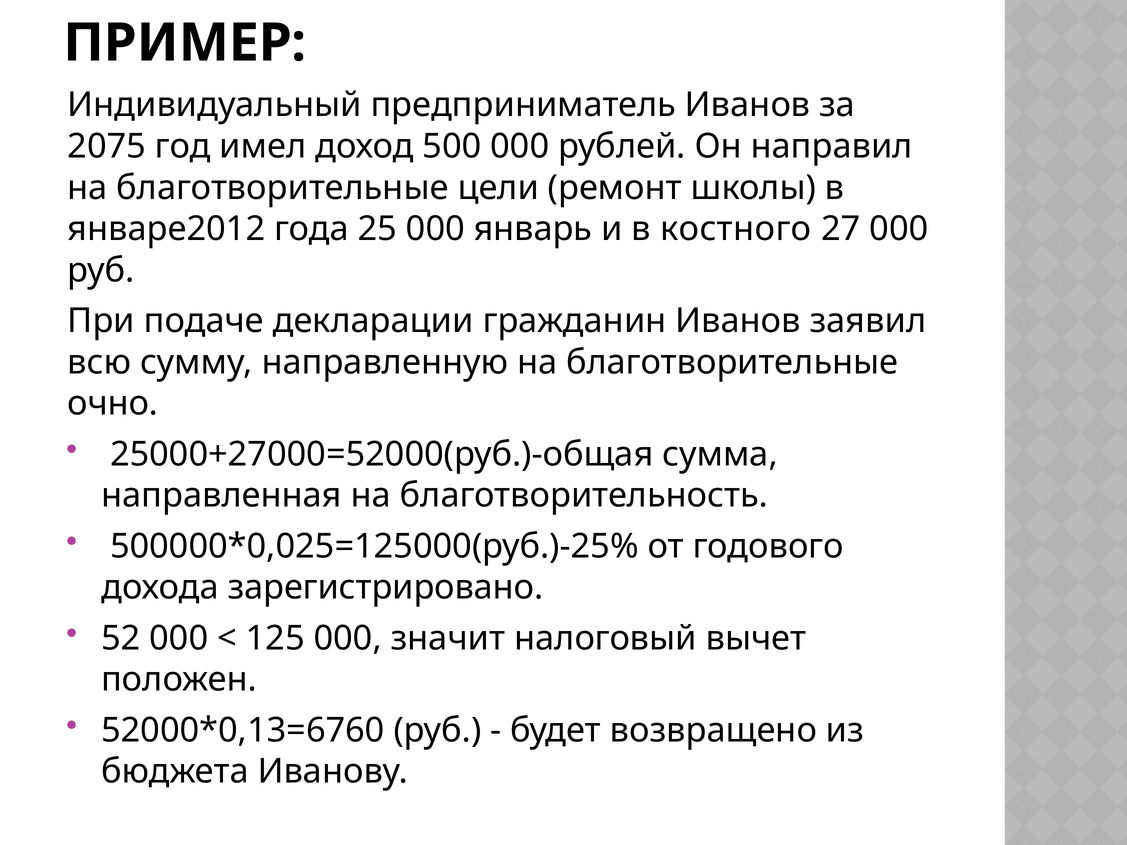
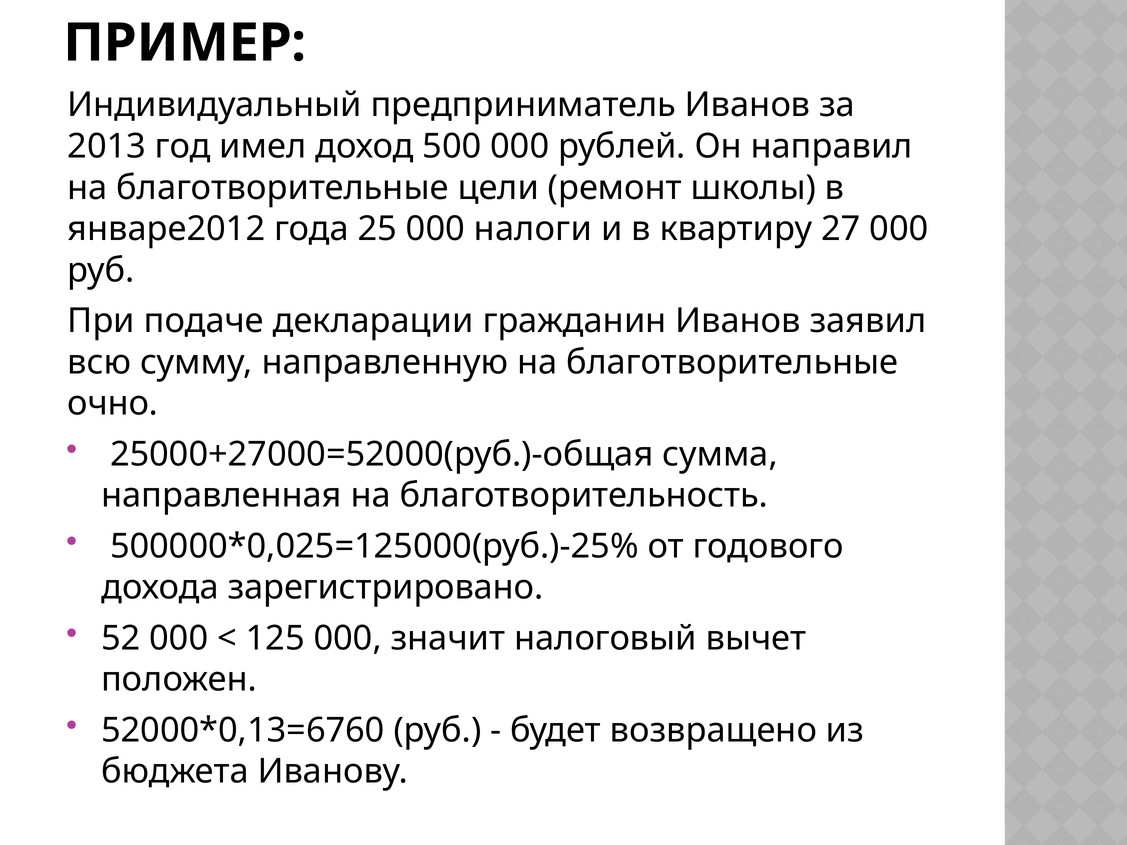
2075: 2075 -> 2013 (107, 146)
январь: январь -> налоги (533, 229)
костного: костного -> квартиру (736, 229)
